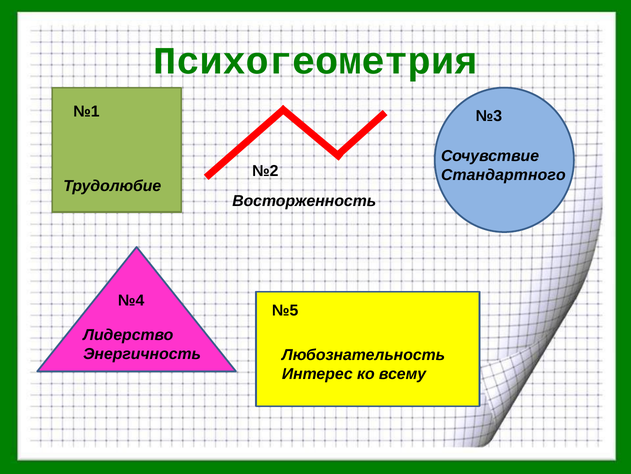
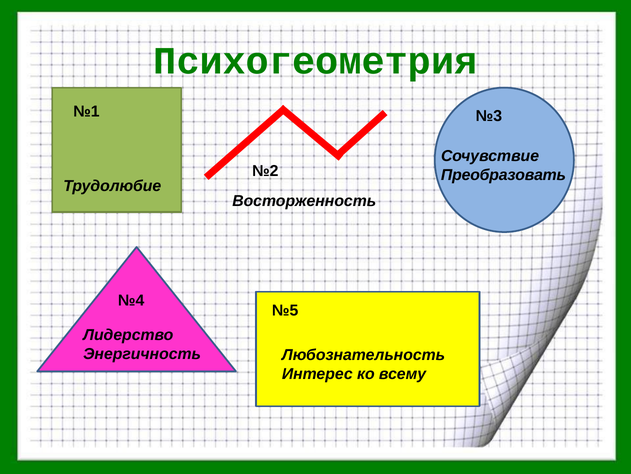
Стандартного: Стандартного -> Преобразовать (503, 175)
